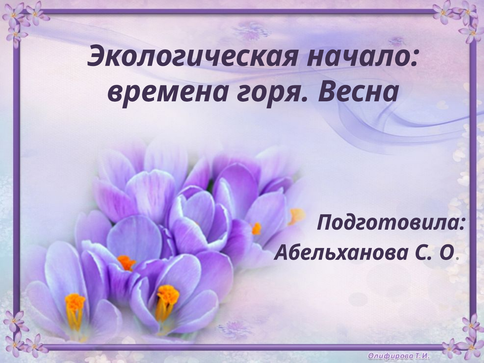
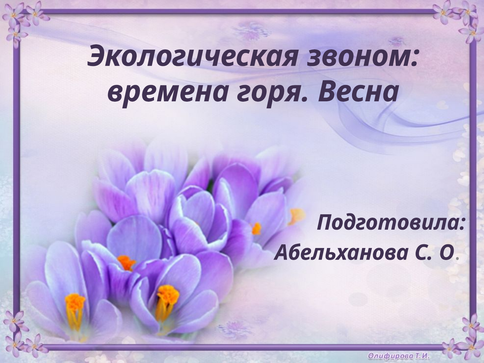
начало: начало -> звоном (363, 56)
